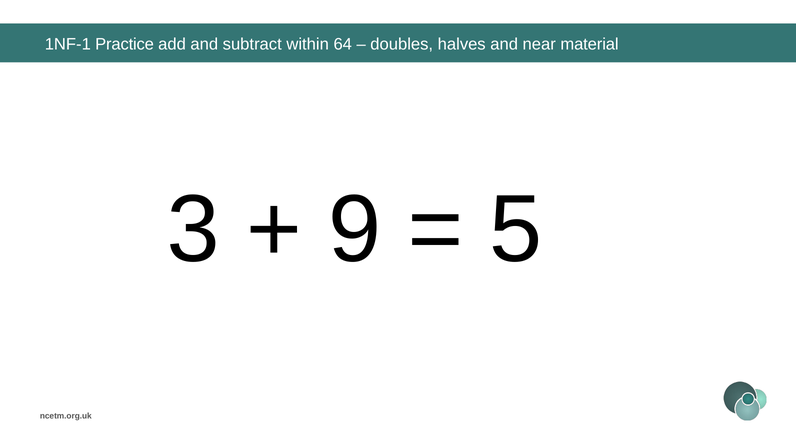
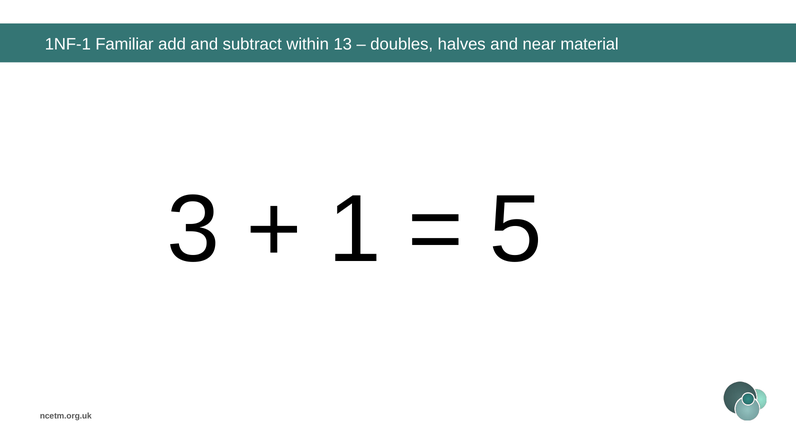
Practice: Practice -> Familiar (125, 44)
64: 64 -> 13 (343, 44)
9: 9 -> 1 (355, 230)
